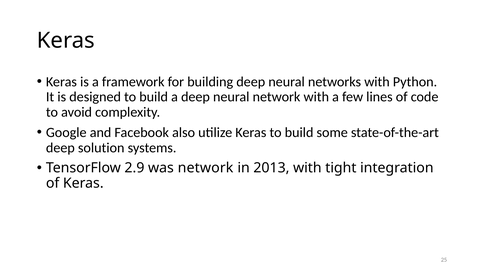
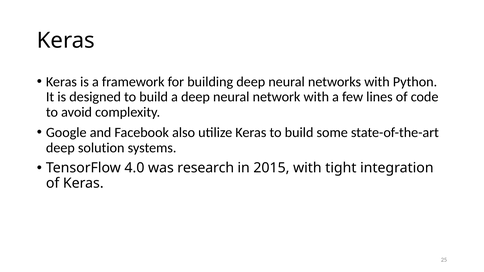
2.9: 2.9 -> 4.0 (134, 168)
was network: network -> research (206, 168)
2013: 2013 -> 2015 (271, 168)
